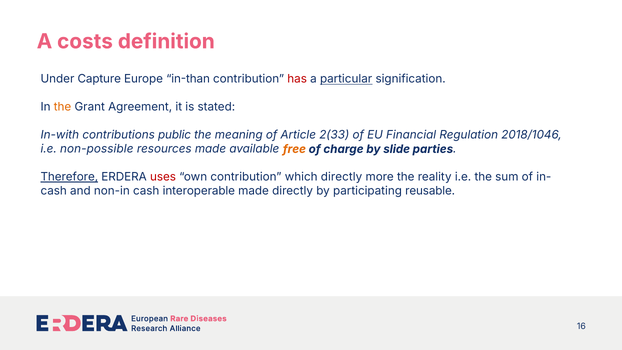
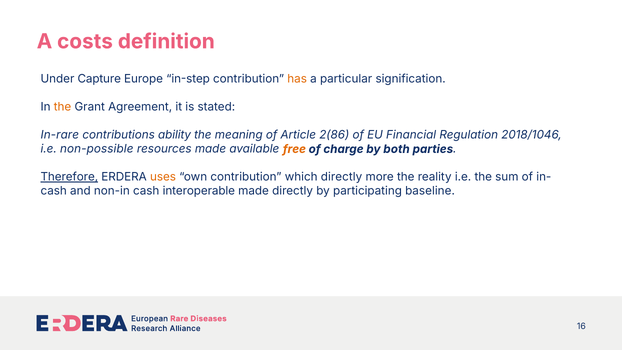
in-than: in-than -> in-step (188, 79)
has colour: red -> orange (297, 79)
particular underline: present -> none (346, 79)
In-with: In-with -> In-rare (60, 135)
public: public -> ability (175, 135)
2(33: 2(33 -> 2(86 (334, 135)
slide: slide -> both (397, 149)
uses colour: red -> orange (163, 177)
reusable: reusable -> baseline (430, 191)
